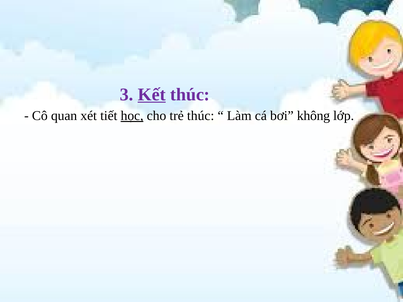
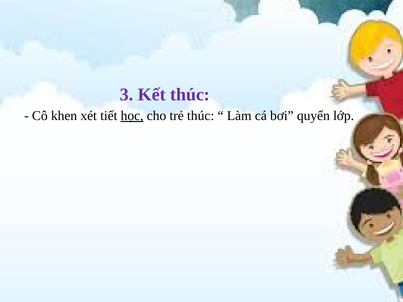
Kết underline: present -> none (152, 95)
quan: quan -> khen (64, 116)
không: không -> quyển (313, 116)
